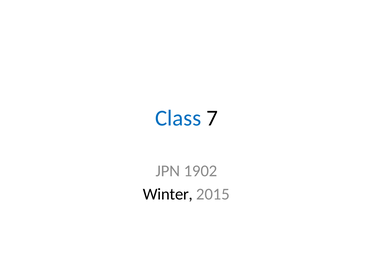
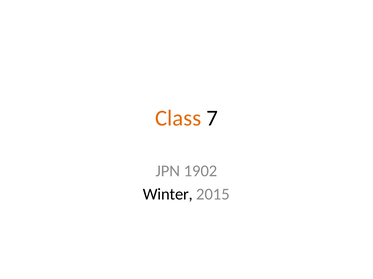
Class colour: blue -> orange (178, 118)
